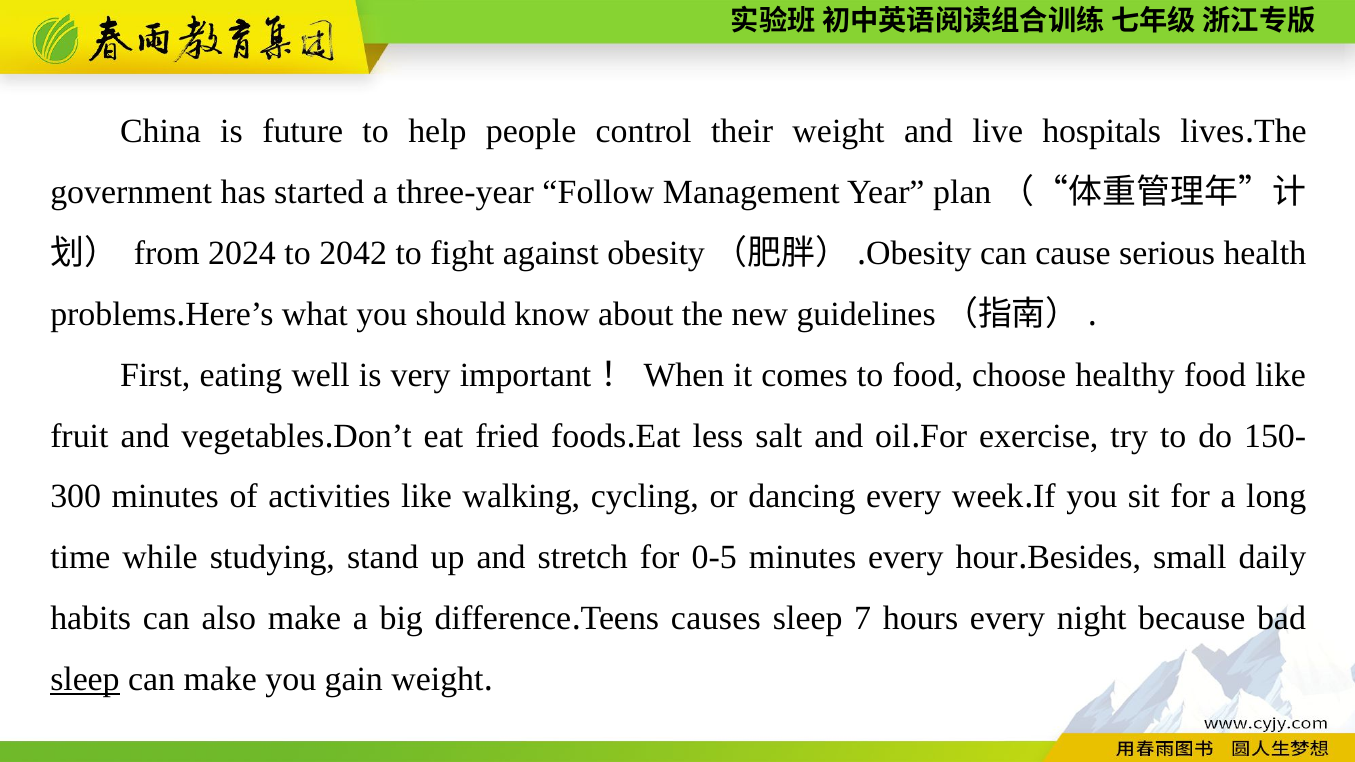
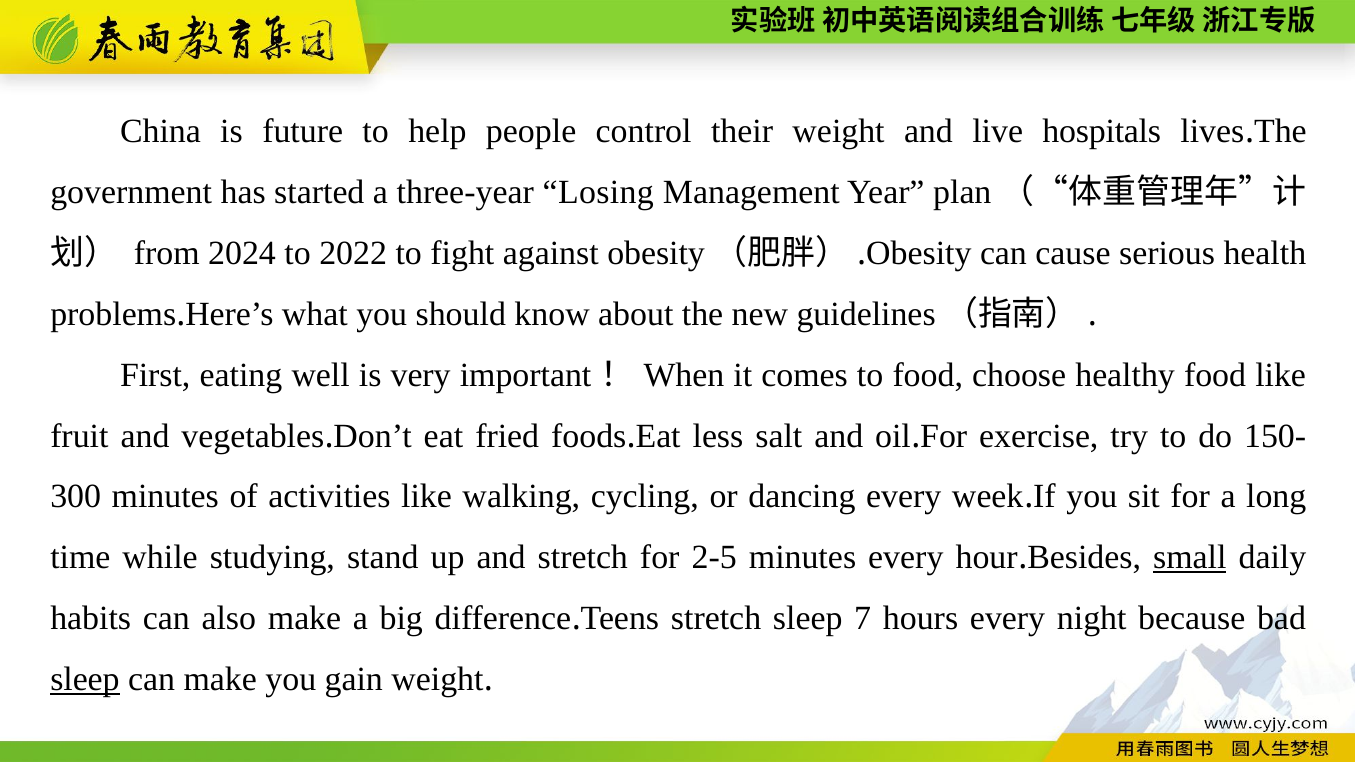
Follow: Follow -> Losing (598, 192)
2042: 2042 -> 2022 (353, 253)
0-5: 0-5 -> 2-5 (714, 558)
small underline: none -> present (1190, 558)
causes: causes -> stretch (716, 619)
